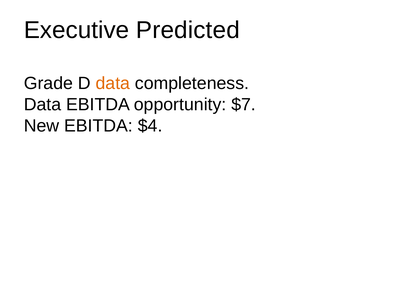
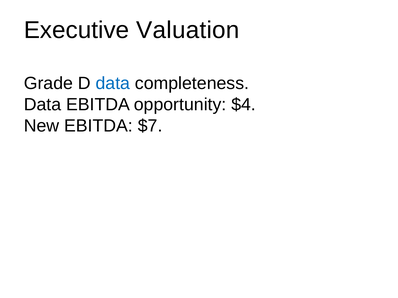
Predicted: Predicted -> Valuation (188, 30)
data colour: orange -> blue (113, 83)
$7: $7 -> $4 (244, 105)
$4: $4 -> $7 (150, 126)
